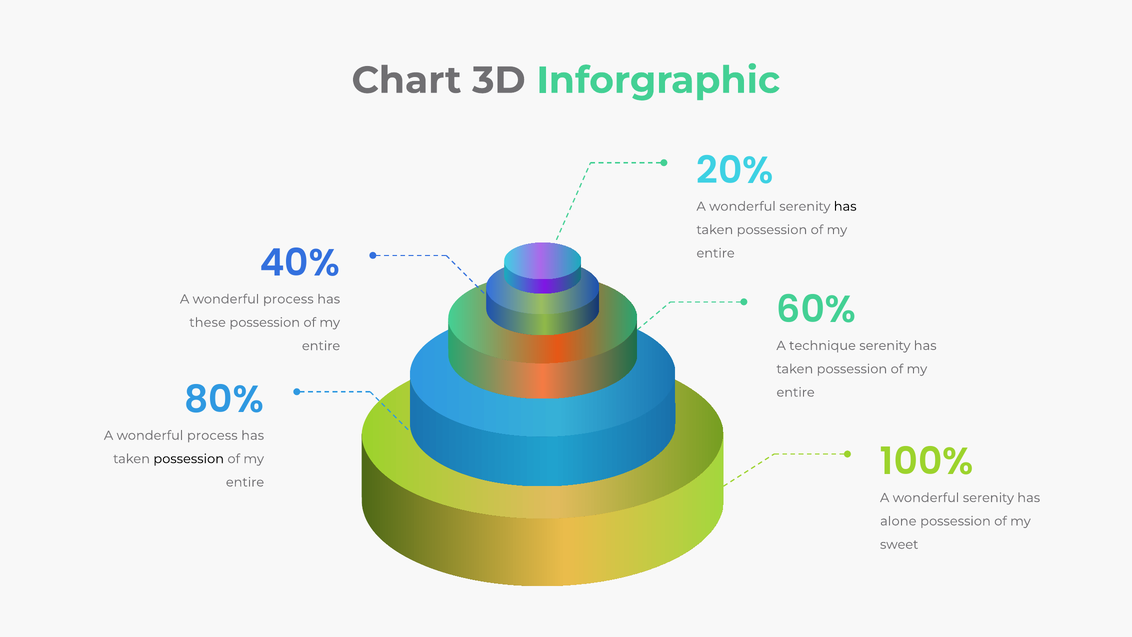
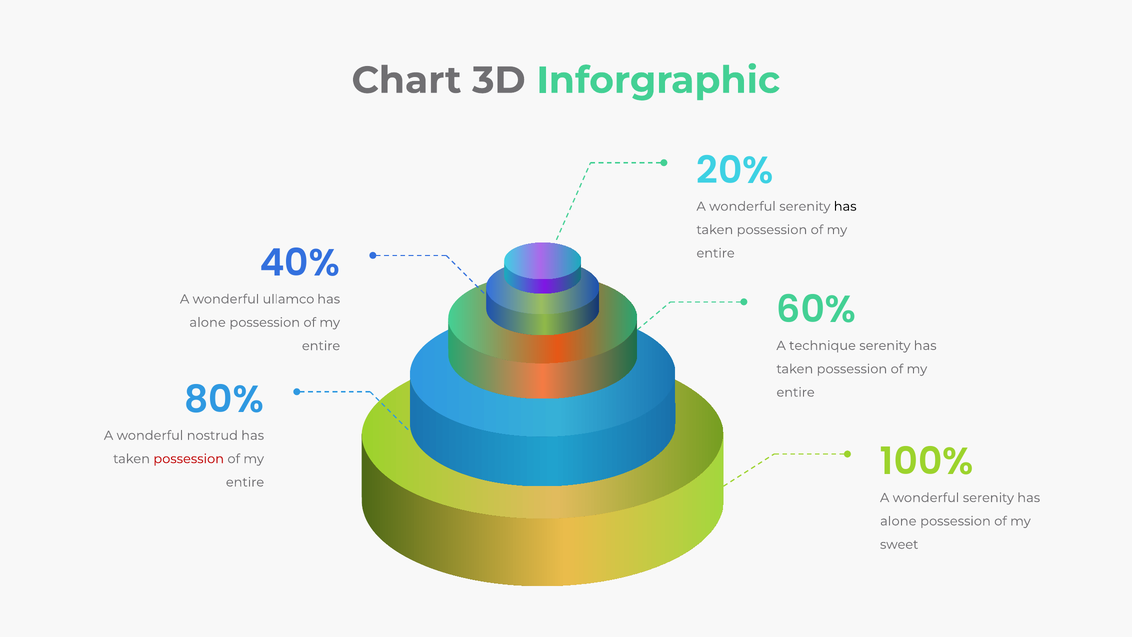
process: process -> ullamco (288, 299)
these: these -> alone (208, 322)
process: process -> nostrud (212, 435)
possession colour: black -> red (189, 459)
